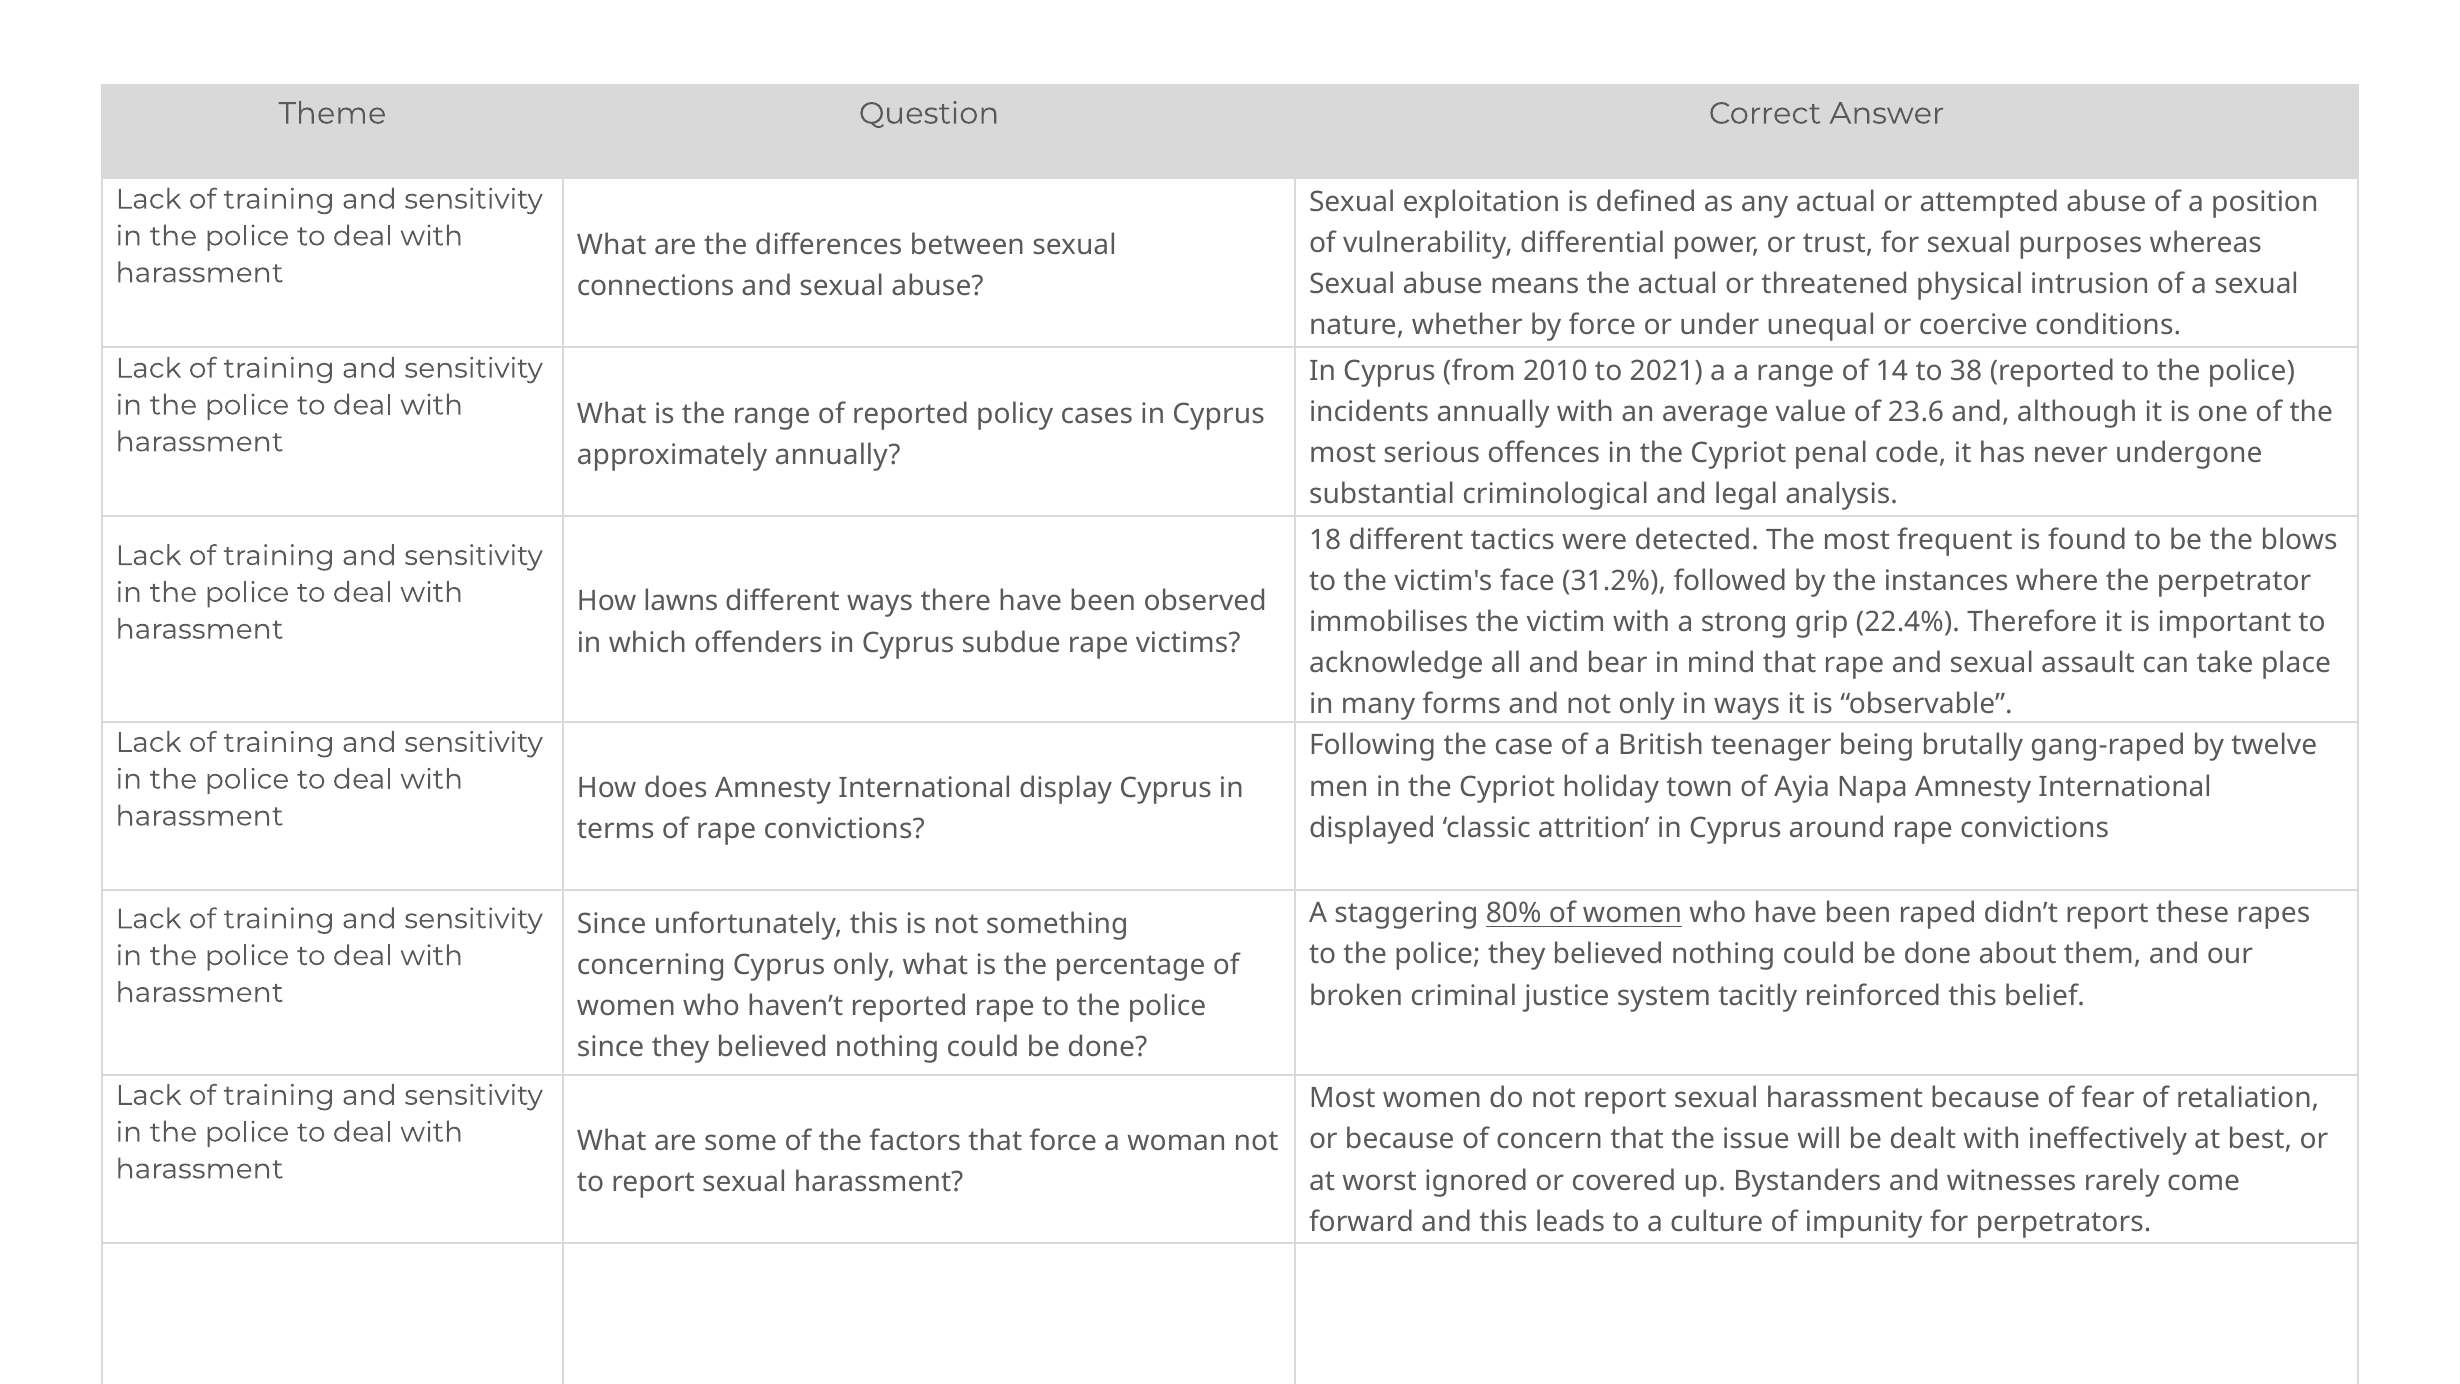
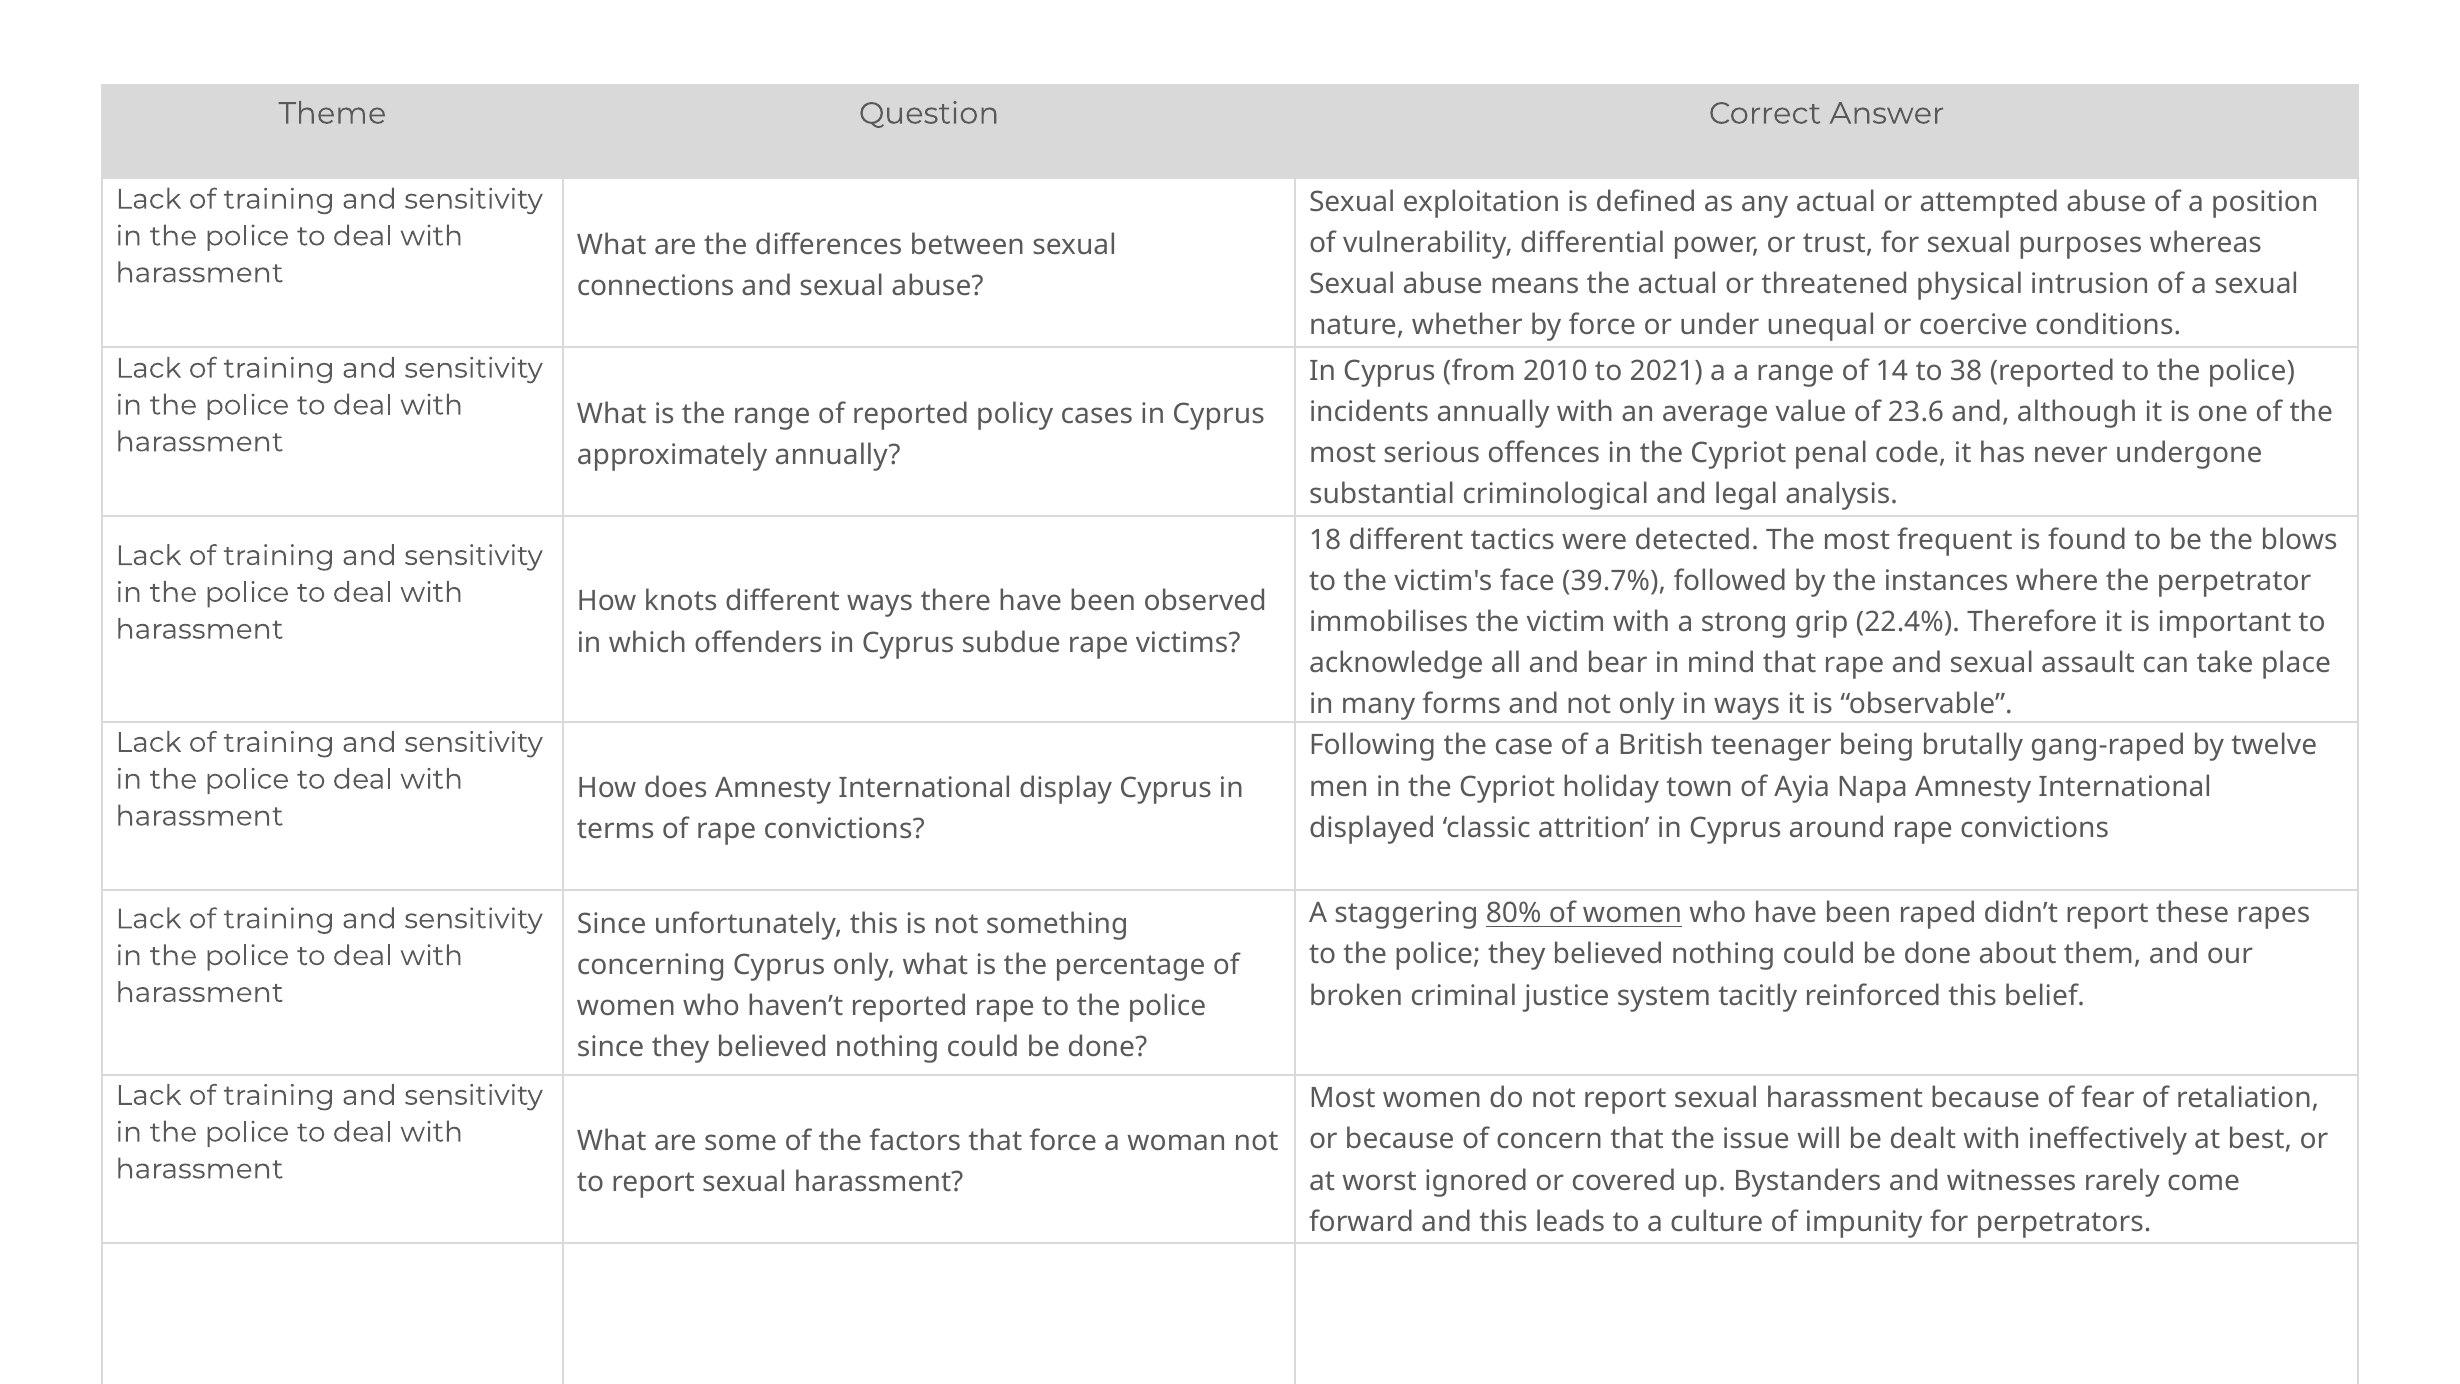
31.2%: 31.2% -> 39.7% (1614, 581)
lawns: lawns -> knots (681, 602)
